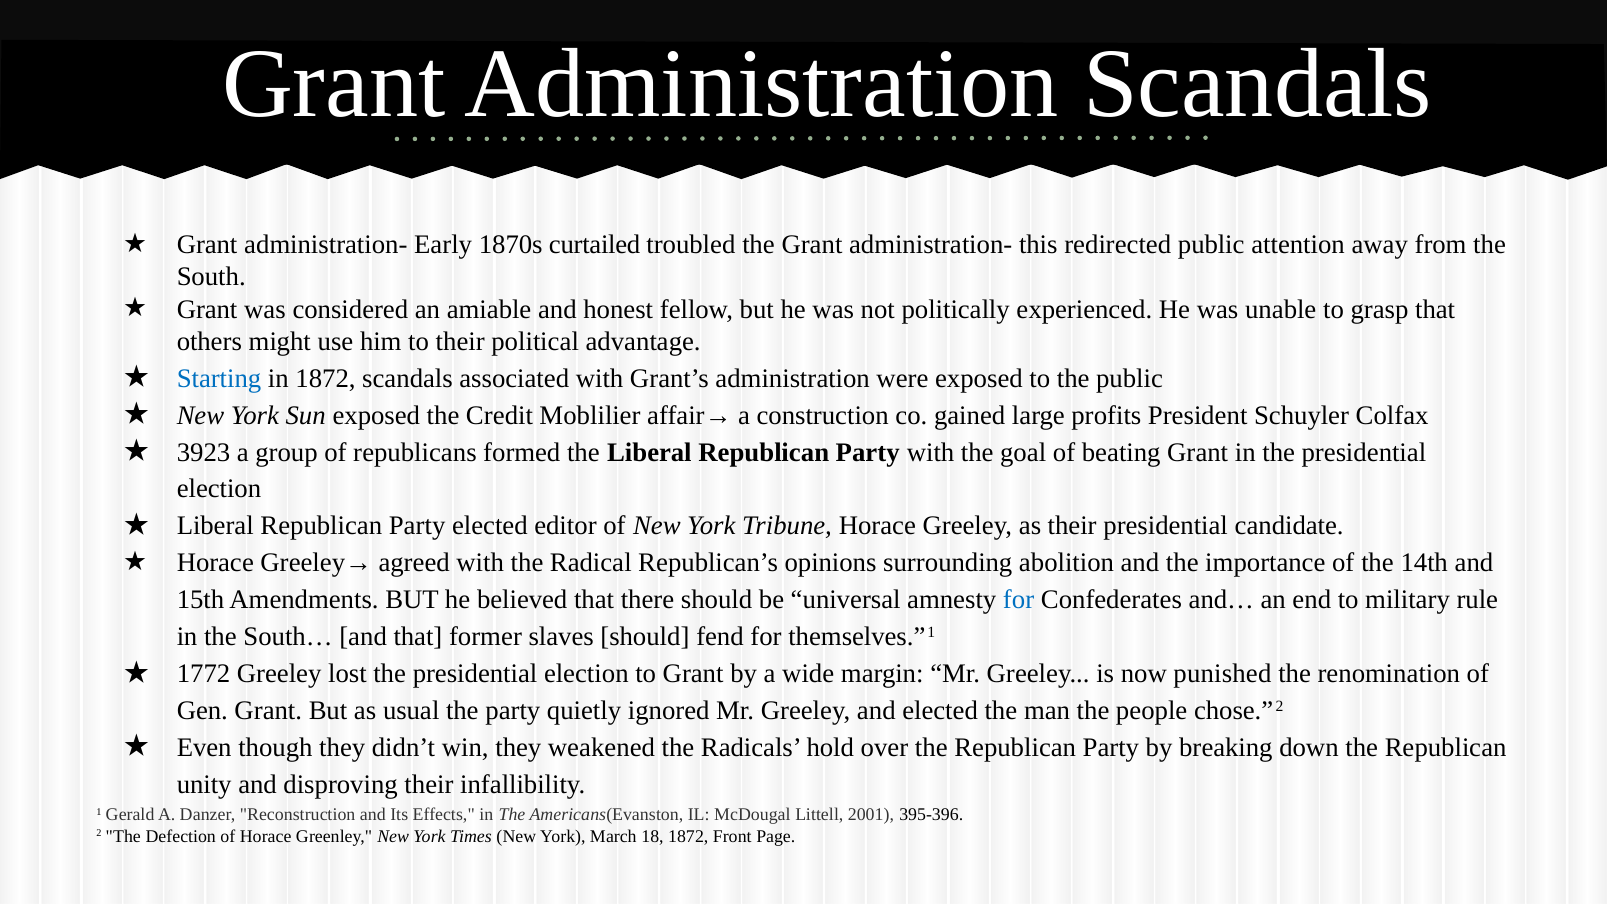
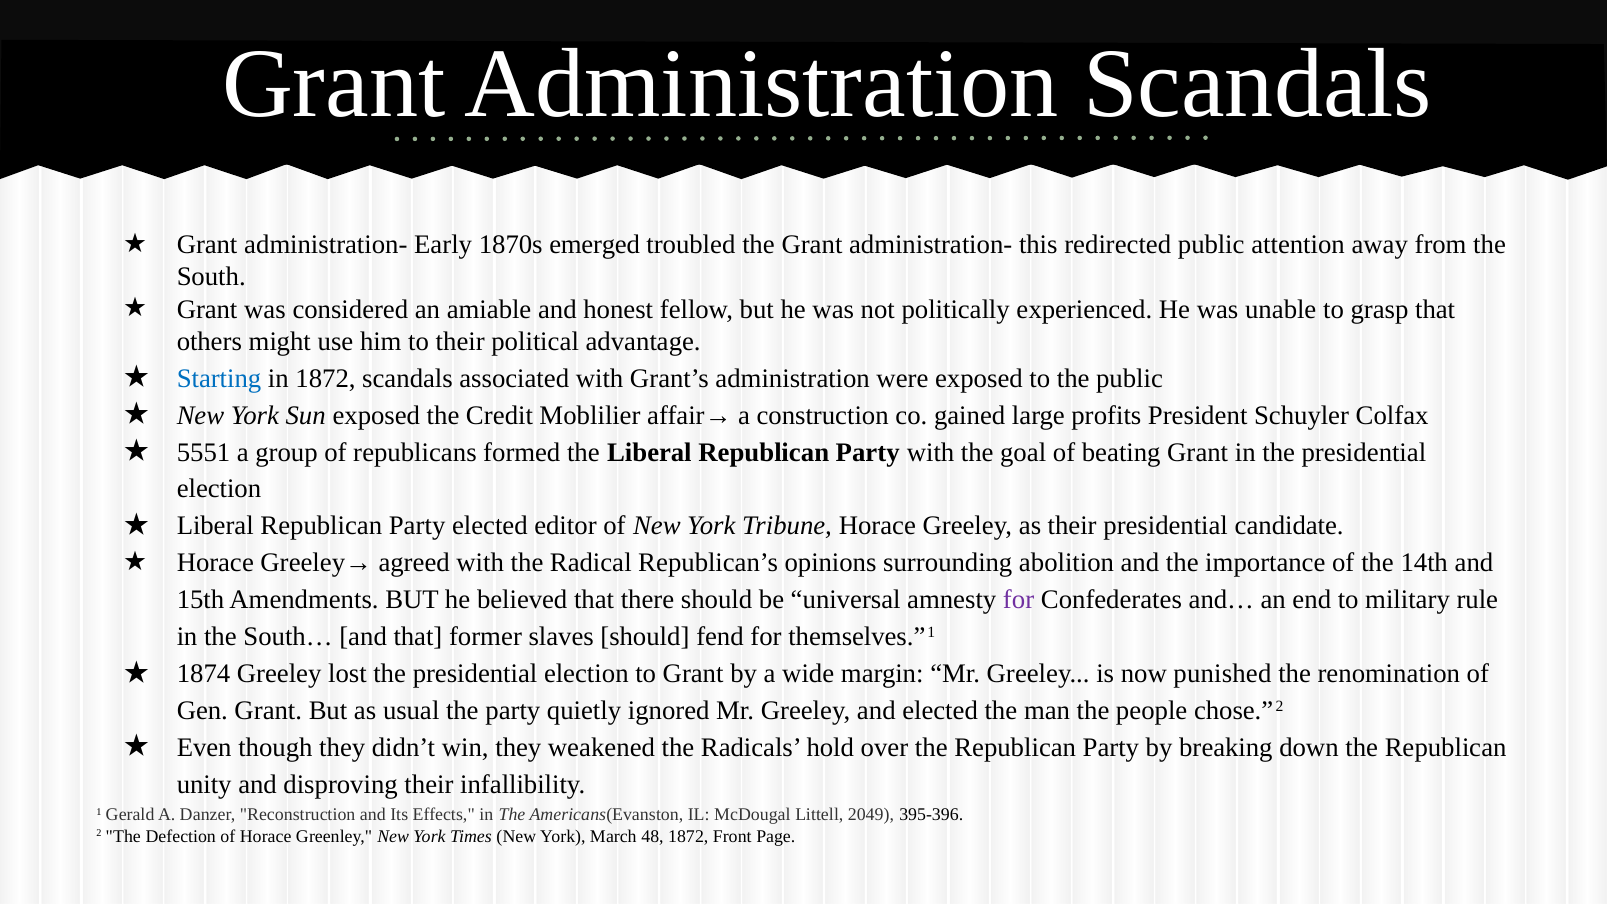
curtailed: curtailed -> emerged (595, 245)
3923: 3923 -> 5551 (204, 452)
for colour: blue -> purple (1019, 600)
1772: 1772 -> 1874 (204, 674)
2001: 2001 -> 2049 (871, 815)
18: 18 -> 48 (652, 836)
